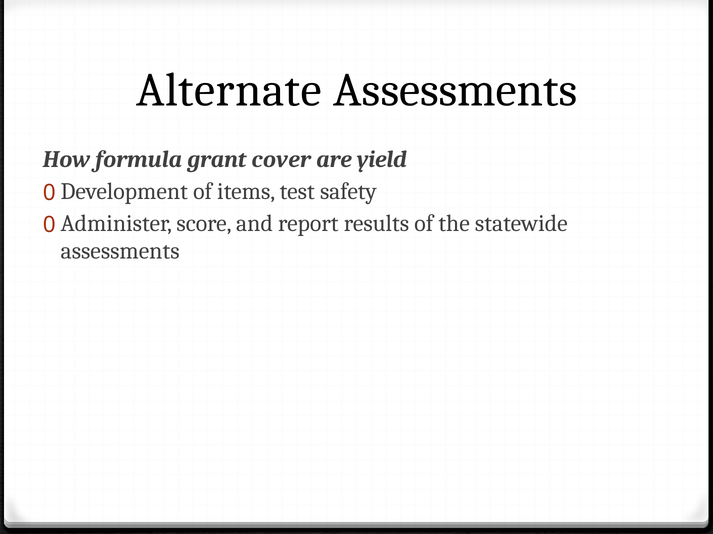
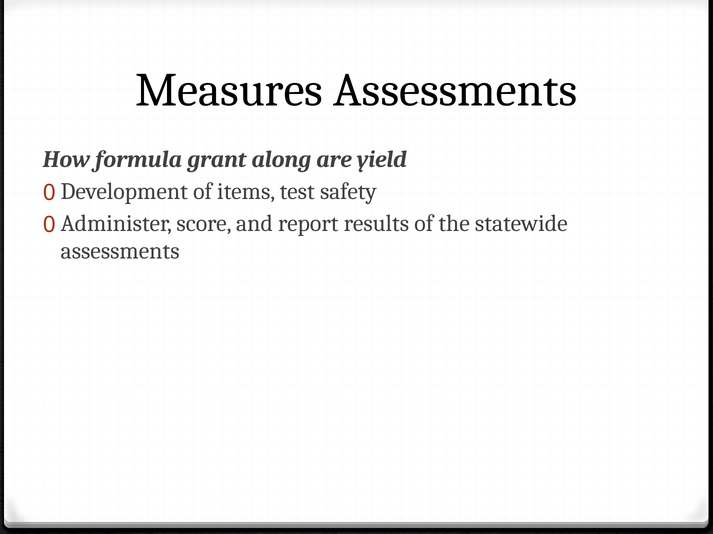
Alternate: Alternate -> Measures (229, 90)
cover: cover -> along (281, 160)
